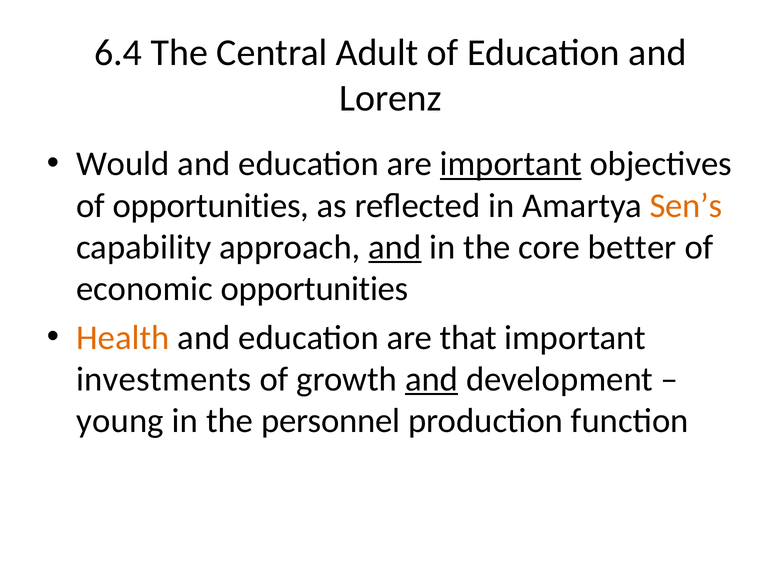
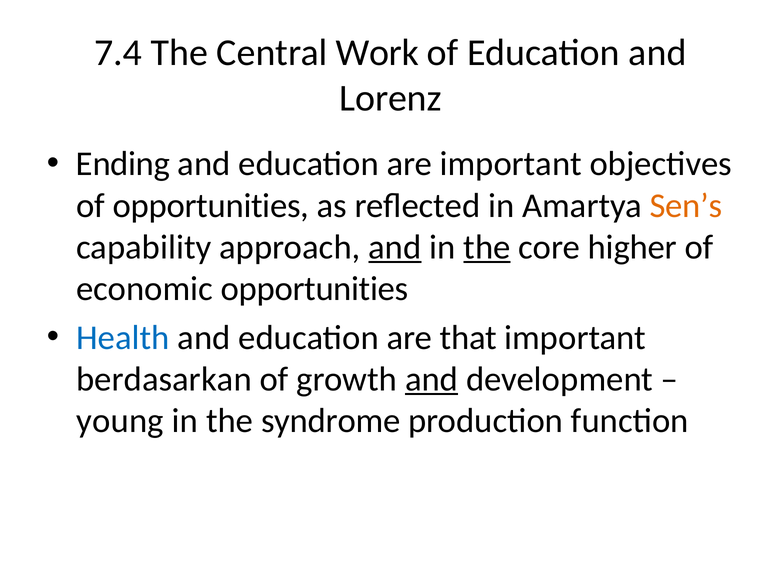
6.4: 6.4 -> 7.4 (118, 53)
Adult: Adult -> Work (377, 53)
Would: Would -> Ending (123, 164)
important underline: present -> none (511, 164)
the underline: none -> present (487, 247)
better: better -> higher (632, 247)
Health colour: orange -> blue (123, 337)
investments: investments -> berdasarkan (164, 379)
personnel: personnel -> syndrome (331, 421)
